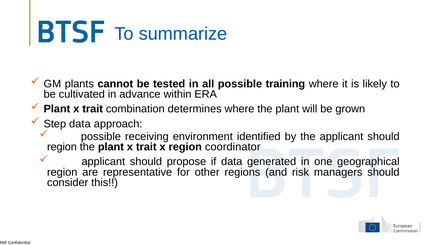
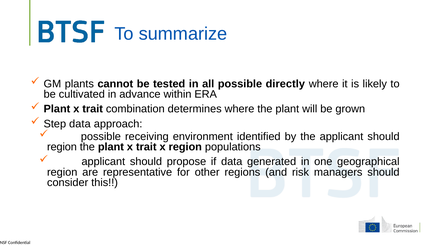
training: training -> directly (285, 84)
coordinator: coordinator -> populations (233, 147)
